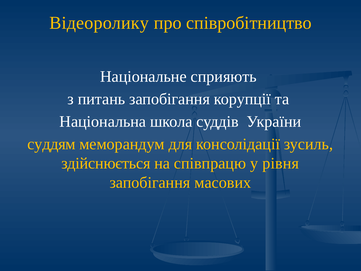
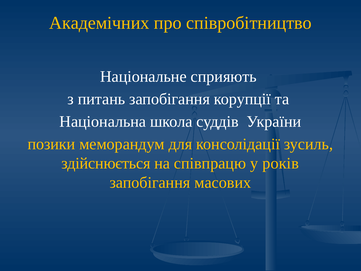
Відеоролику: Відеоролику -> Академічних (99, 23)
суддям: суддям -> позики (51, 144)
рівня: рівня -> років (281, 163)
